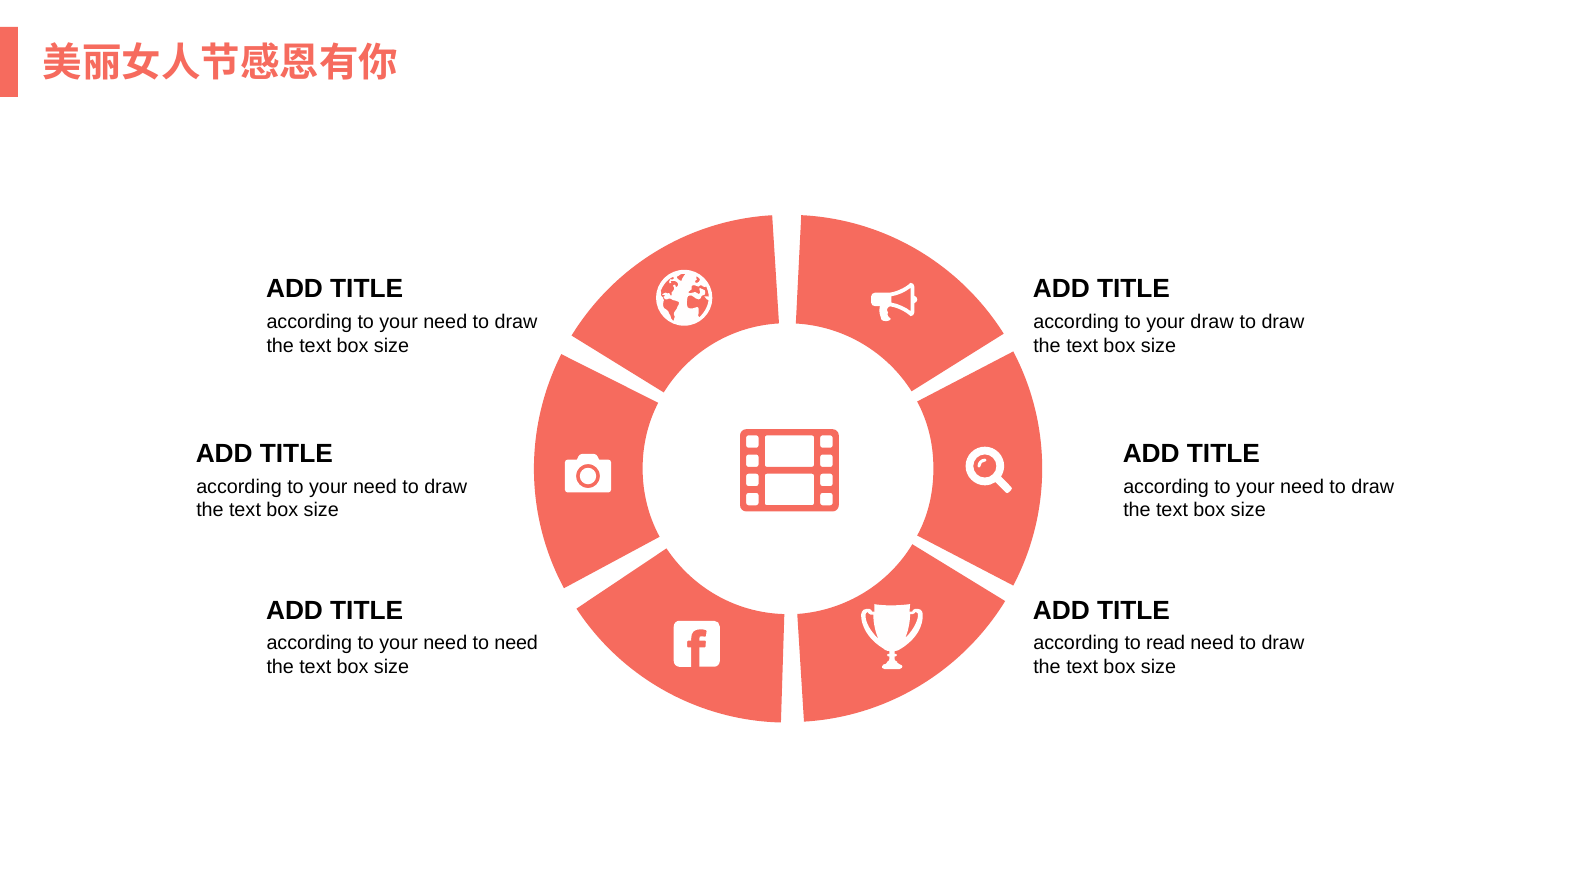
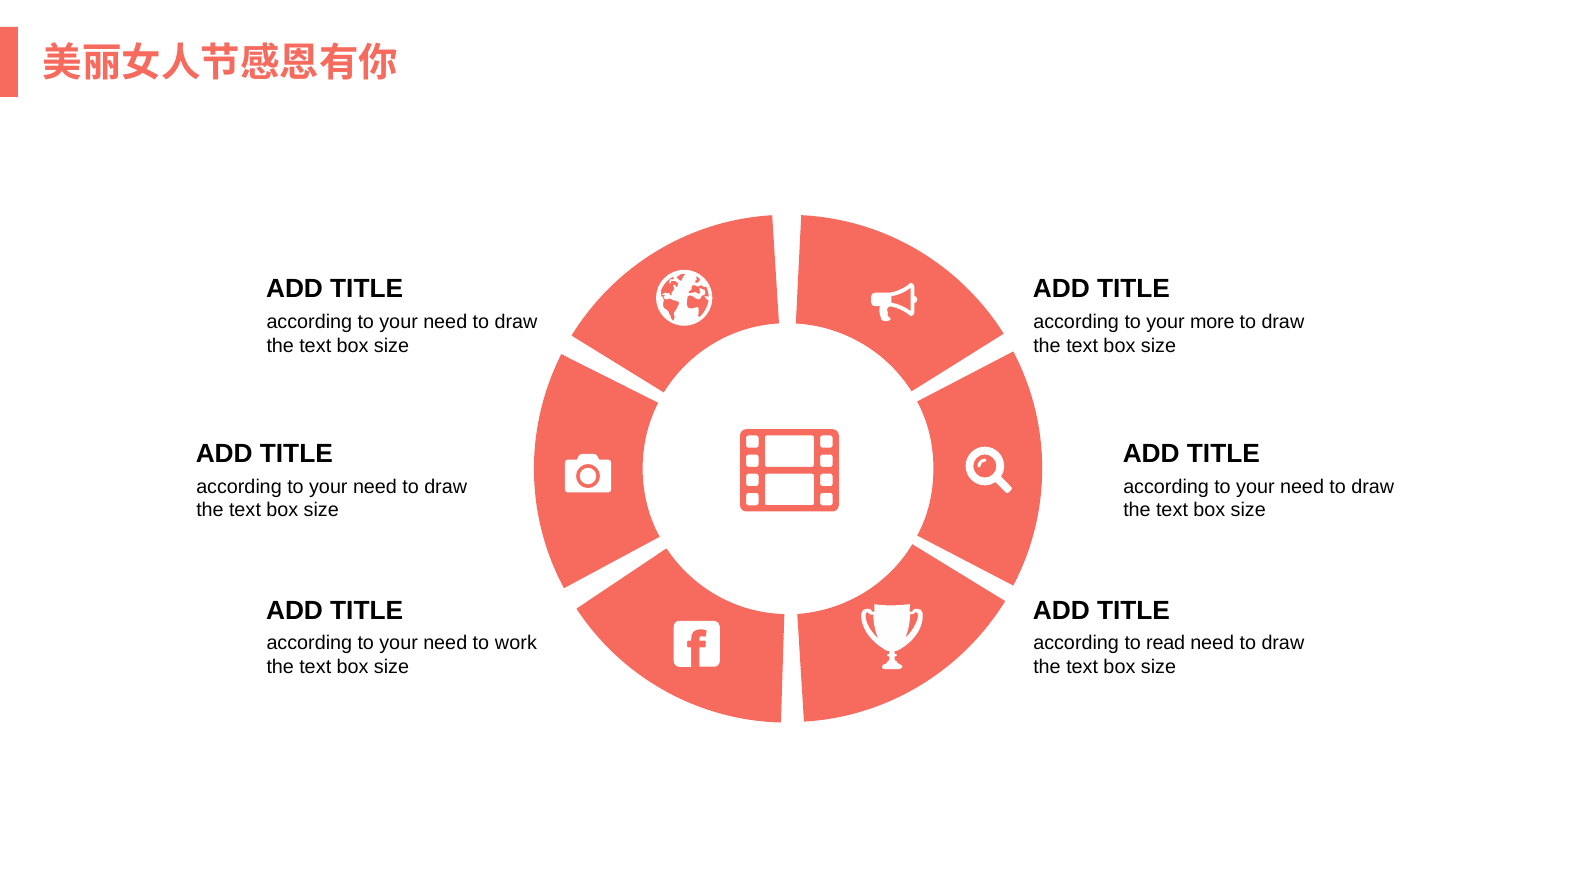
your draw: draw -> more (1212, 322)
to need: need -> work (516, 643)
